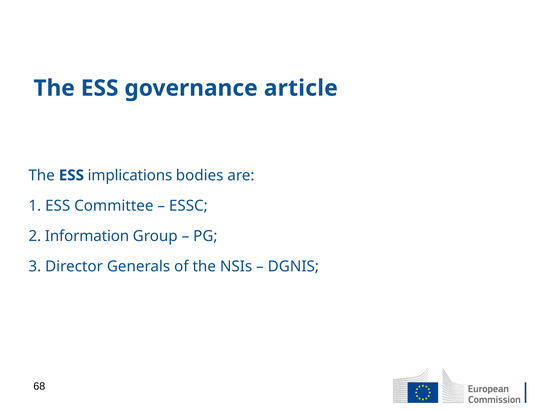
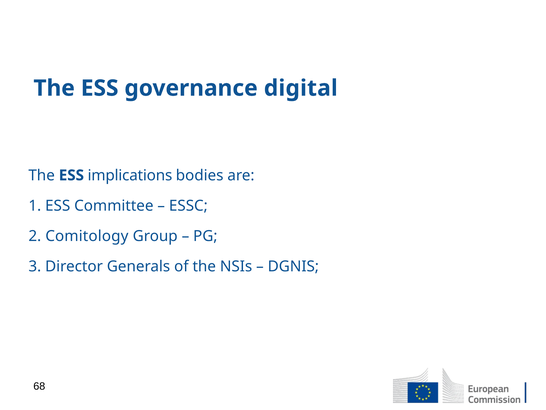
article: article -> digital (301, 88)
Information: Information -> Comitology (87, 236)
